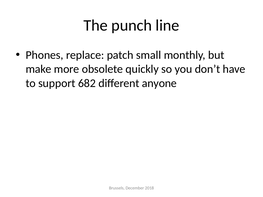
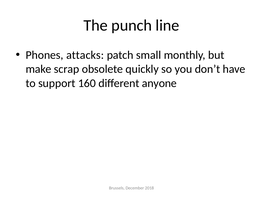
replace: replace -> attacks (85, 55)
more: more -> scrap (67, 69)
682: 682 -> 160 (87, 83)
